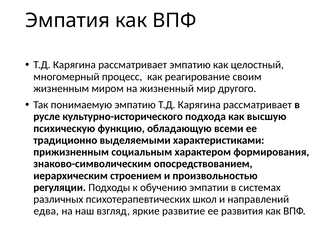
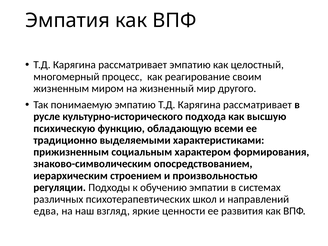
развитие: развитие -> ценности (184, 211)
